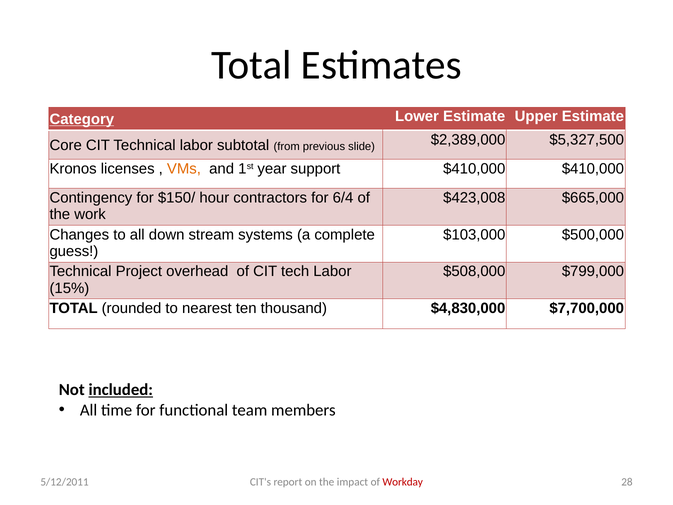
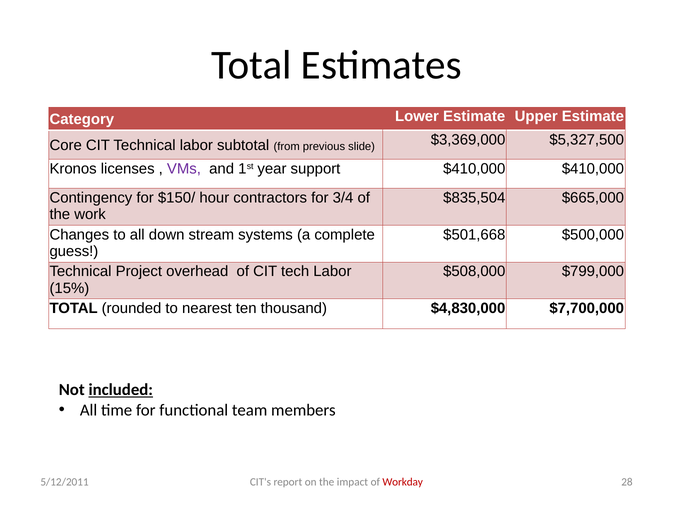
Category underline: present -> none (82, 119)
$2,389,000: $2,389,000 -> $3,369,000 (468, 140)
VMs colour: orange -> purple (184, 169)
6/4: 6/4 -> 3/4 (343, 198)
$423,008: $423,008 -> $835,504 (474, 198)
$103,000: $103,000 -> $501,668 (474, 234)
